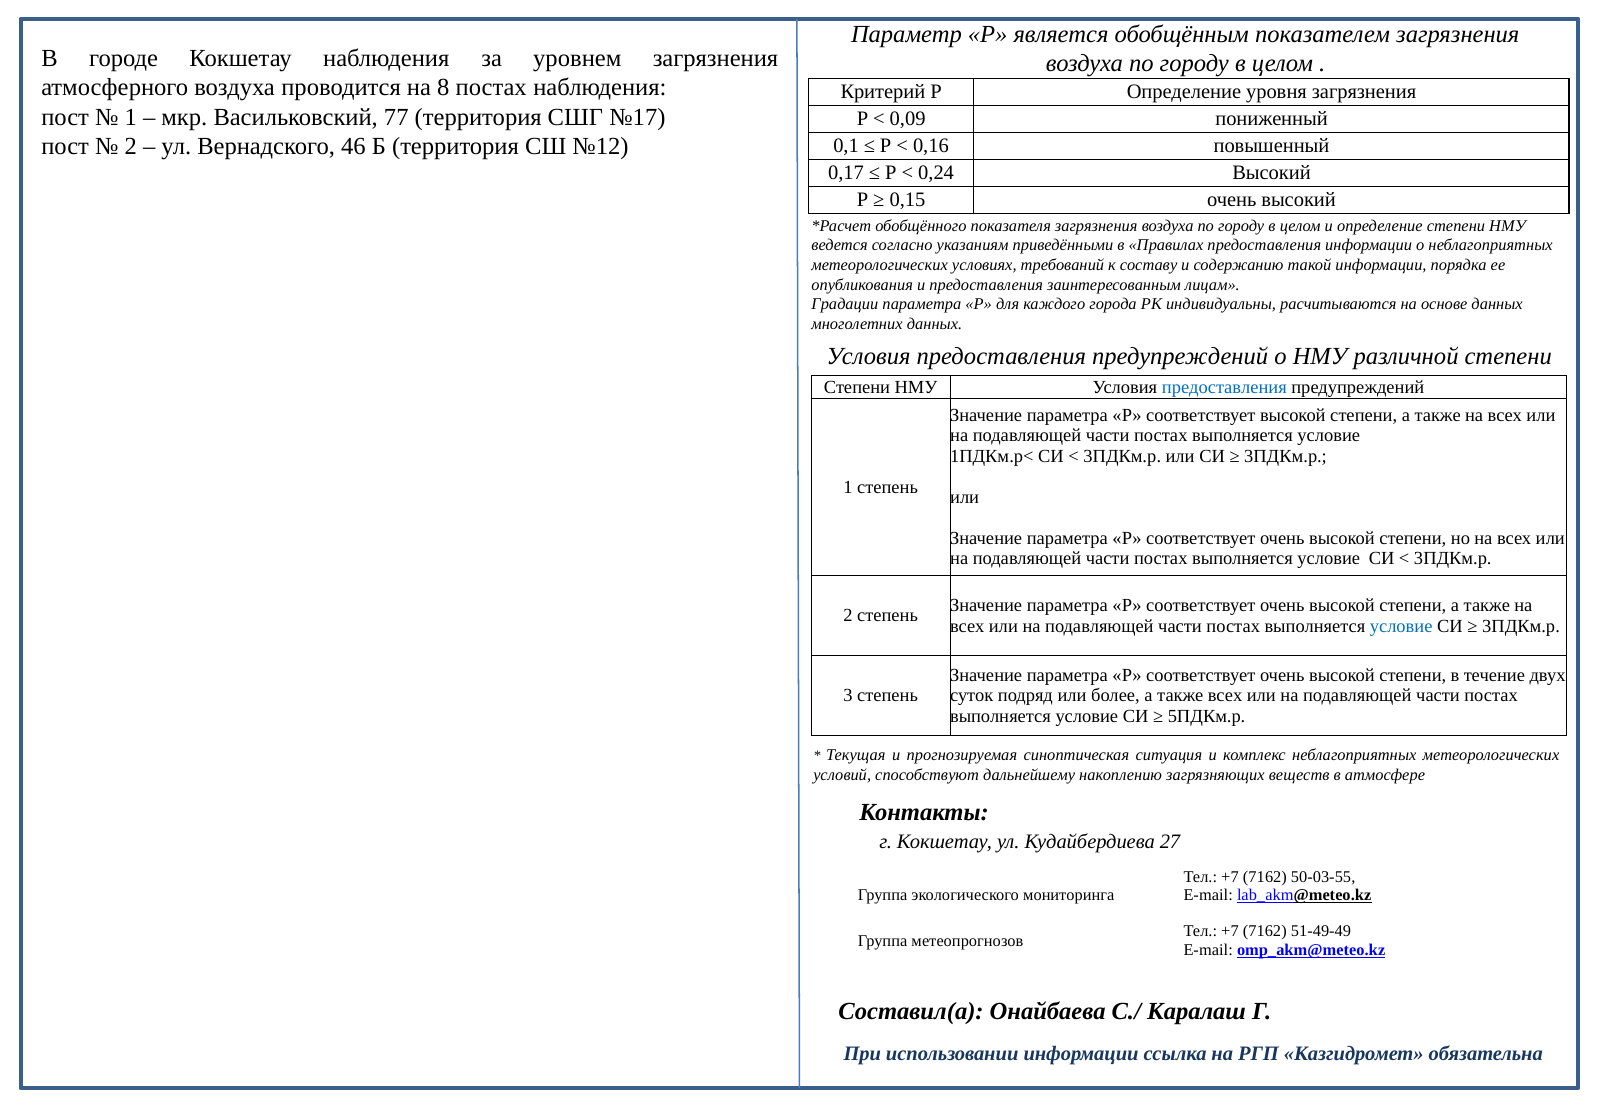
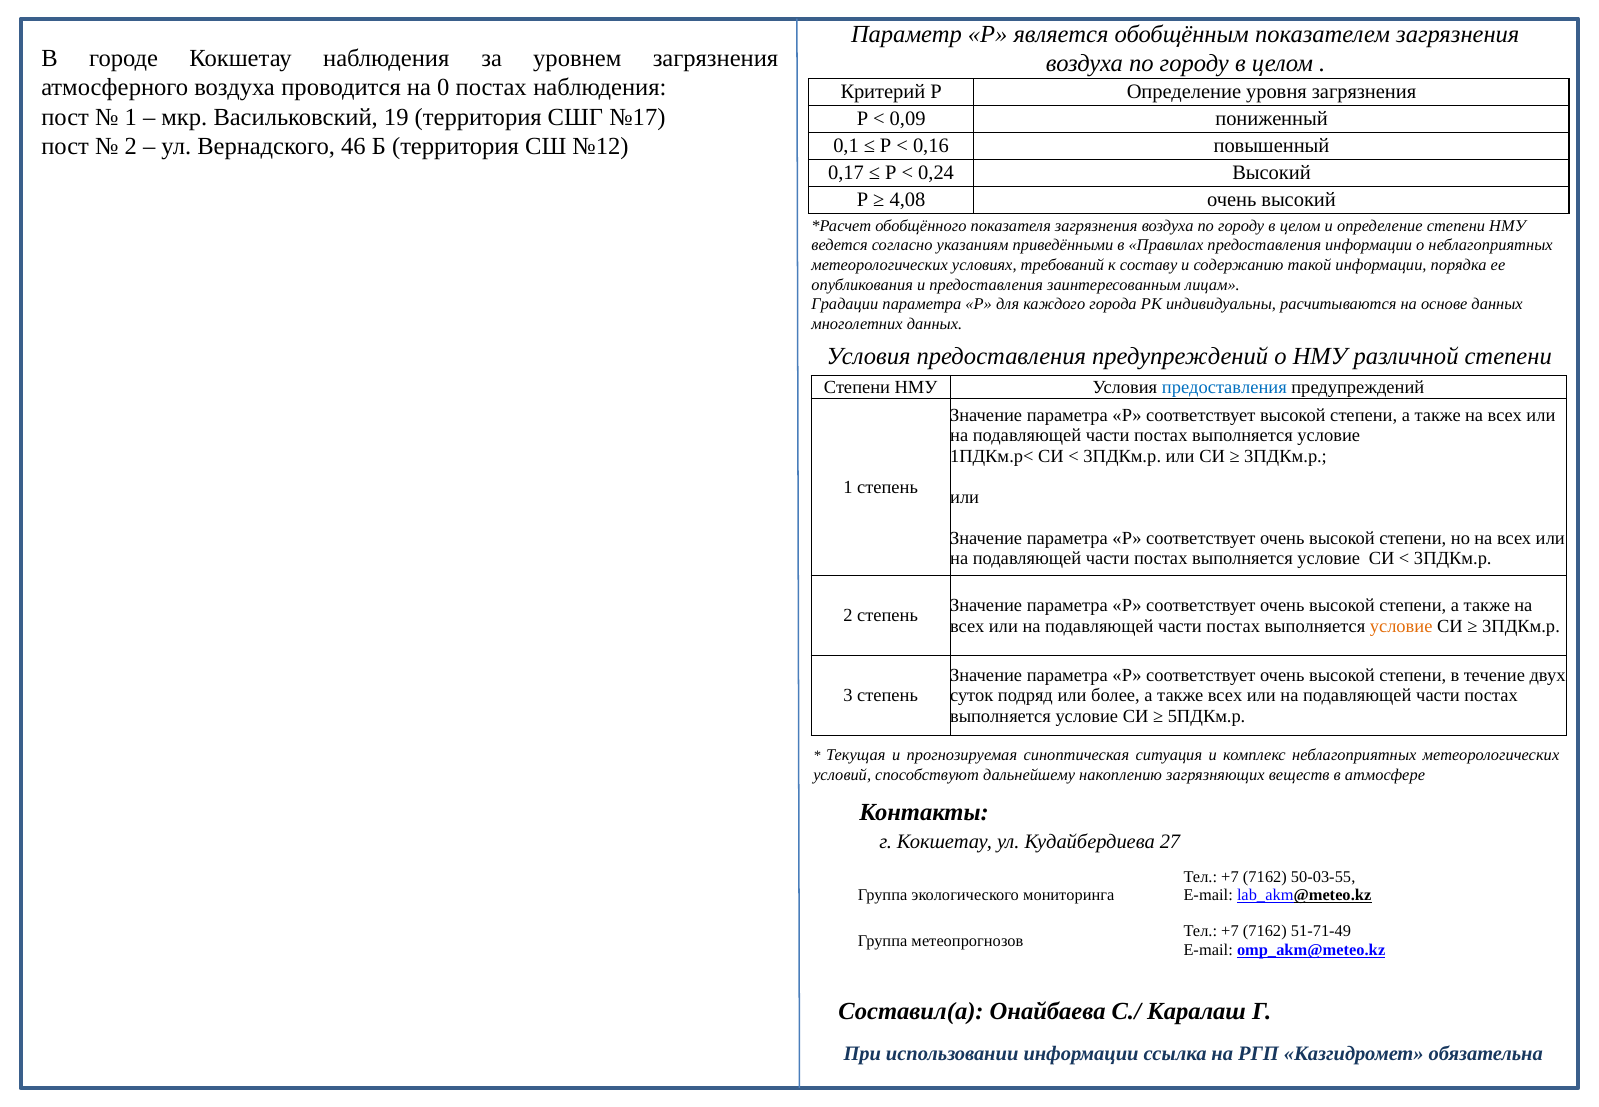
8: 8 -> 0 (443, 88)
77: 77 -> 19 (396, 117)
0,15: 0,15 -> 4,08 (907, 199)
условие colour: blue -> orange (1401, 626)
51-49-49: 51-49-49 -> 51-71-49 (1321, 931)
